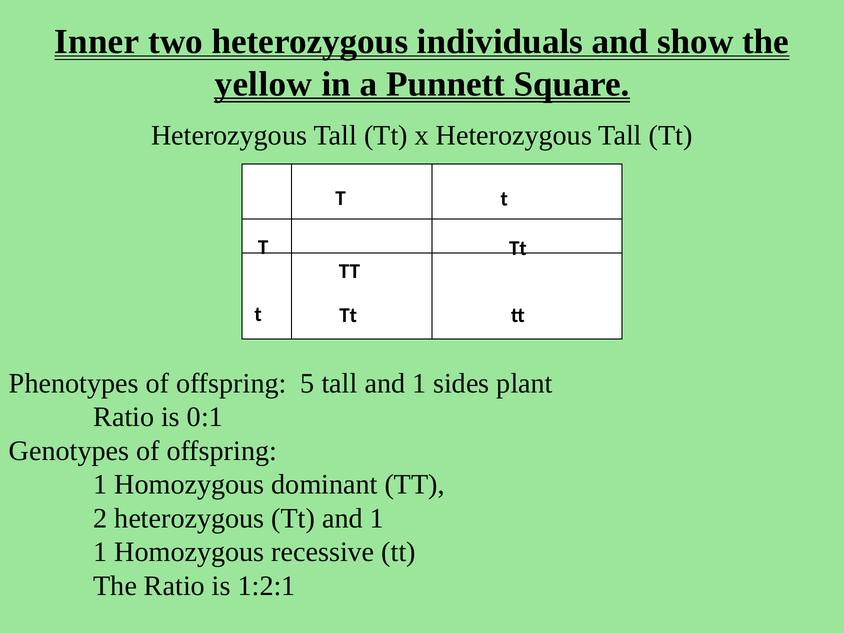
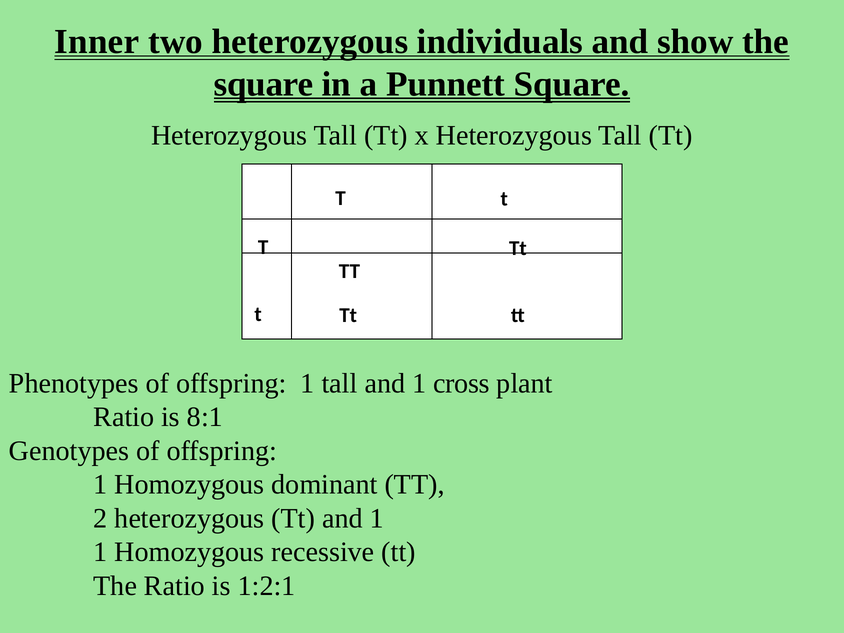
yellow: yellow -> square (264, 84)
Phenotypes of offspring 5: 5 -> 1 (307, 383)
sides: sides -> cross (461, 383)
0:1: 0:1 -> 8:1 (205, 417)
